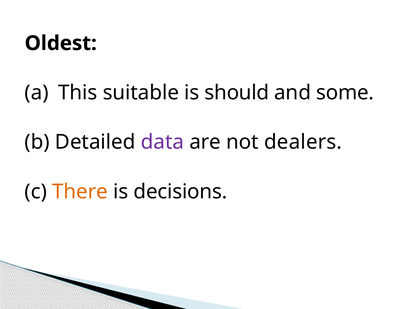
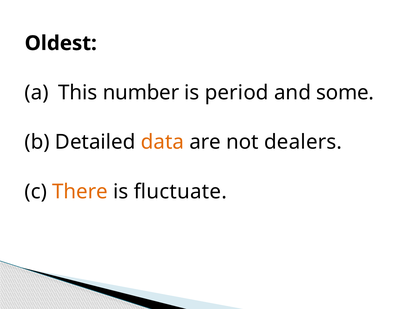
suitable: suitable -> number (141, 93)
should: should -> period (237, 93)
data colour: purple -> orange (162, 142)
decisions: decisions -> fluctuate (180, 192)
